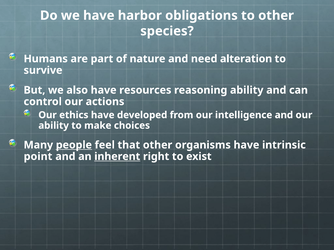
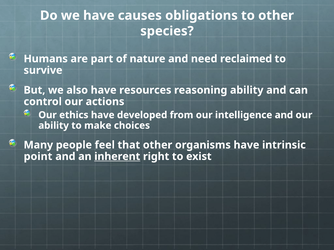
harbor: harbor -> causes (140, 16)
alteration: alteration -> reclaimed (246, 59)
people underline: present -> none (74, 145)
